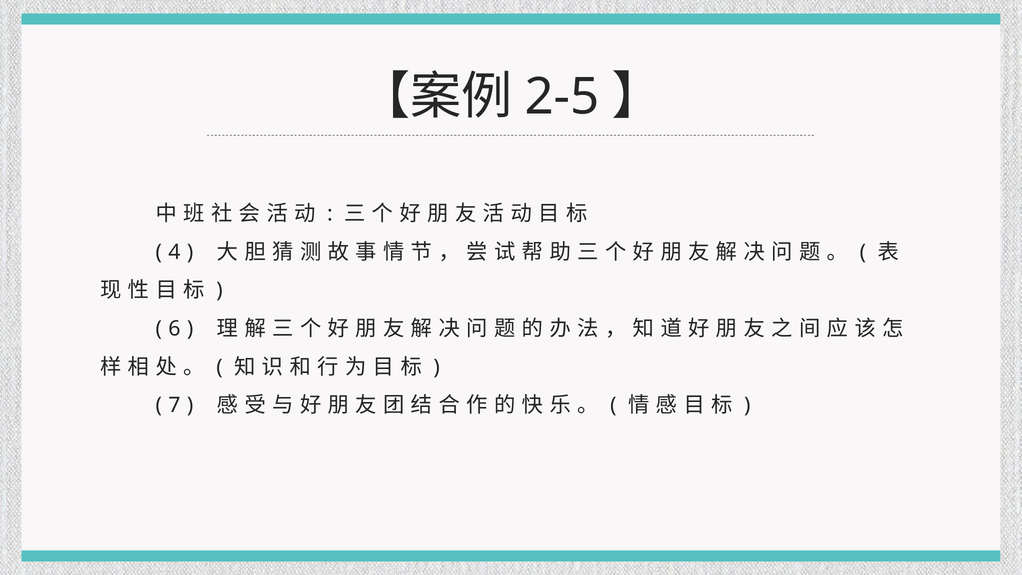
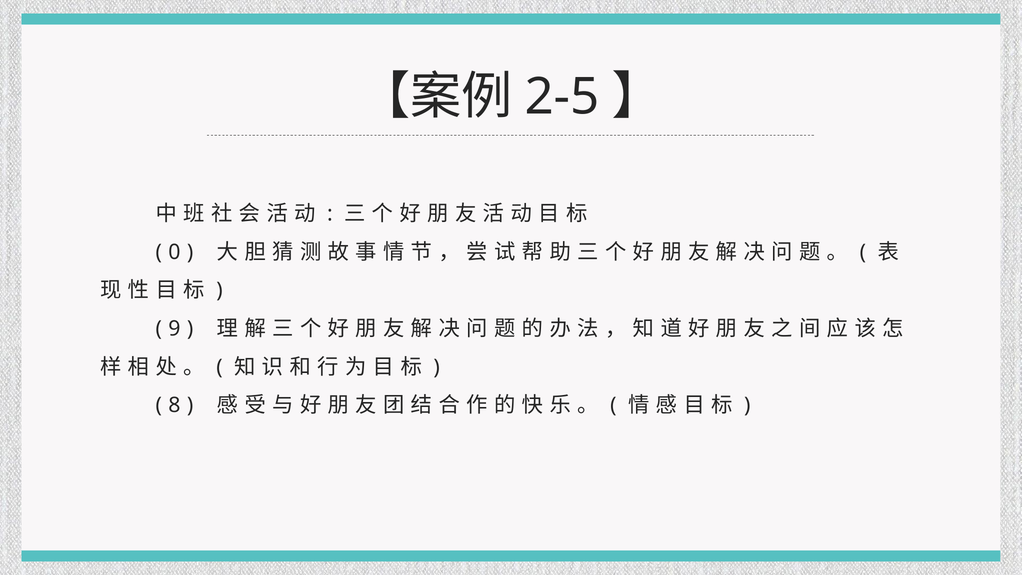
4: 4 -> 0 (174, 252)
6: 6 -> 9 (174, 329)
7: 7 -> 8 (174, 405)
